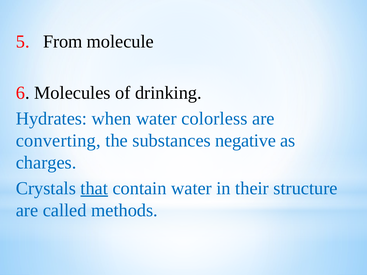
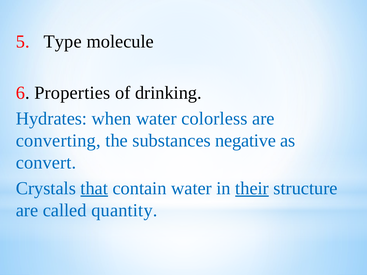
From: From -> Type (63, 42)
Molecules: Molecules -> Properties (72, 93)
charges: charges -> convert (46, 163)
their underline: none -> present (252, 188)
methods: methods -> quantity (124, 210)
